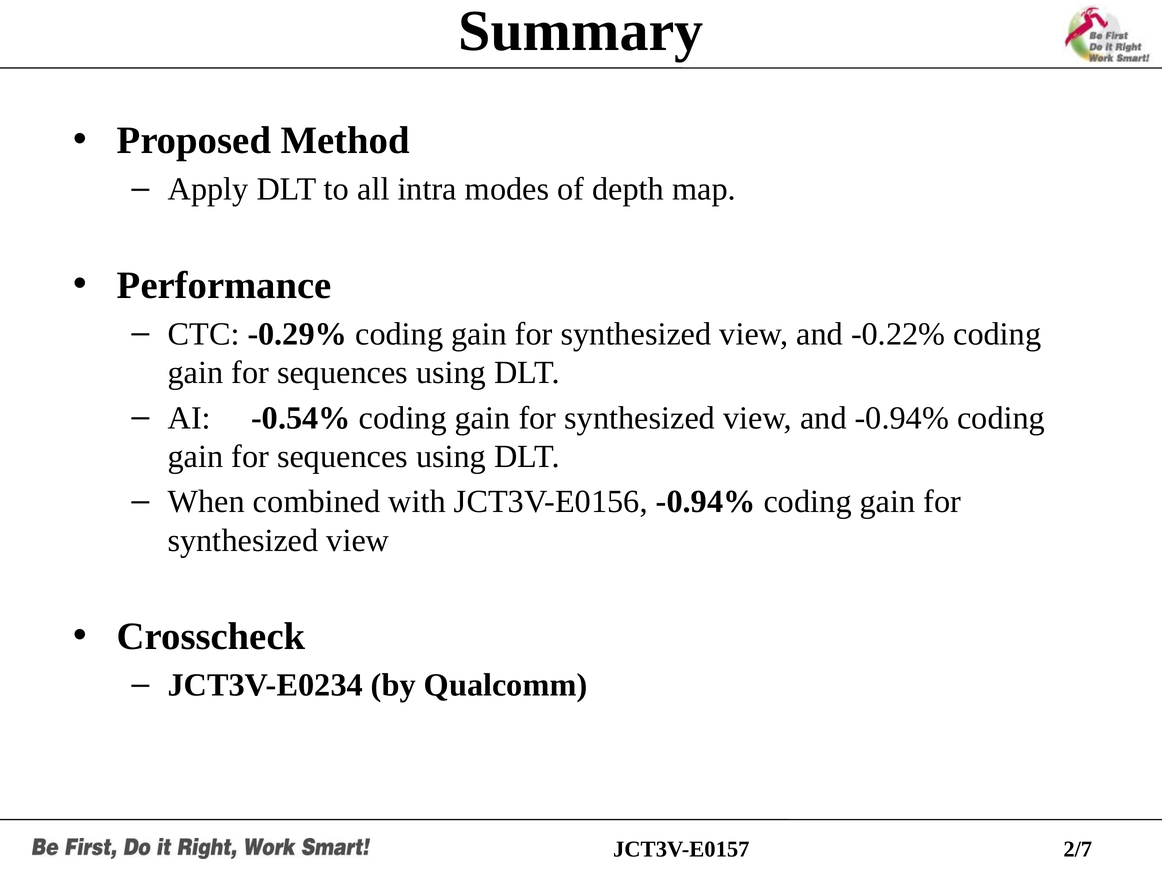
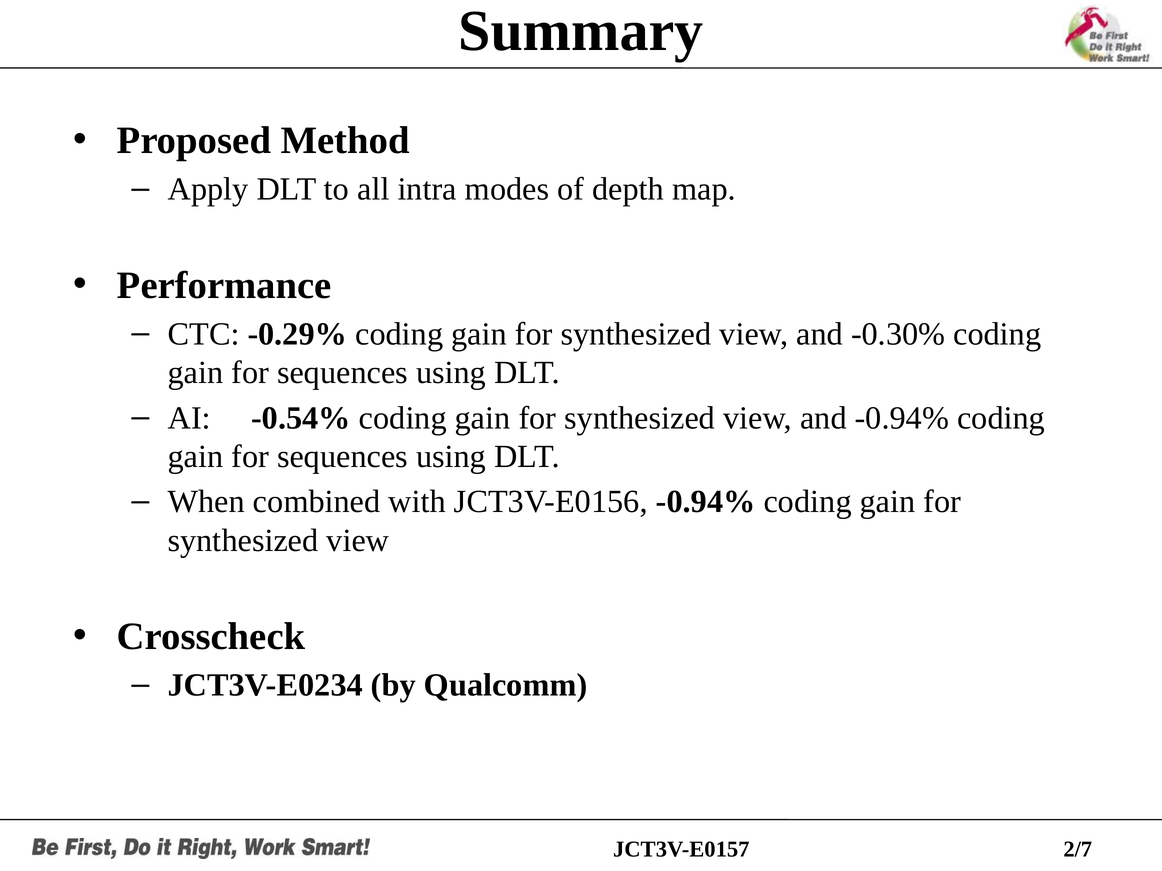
-0.22%: -0.22% -> -0.30% (898, 334)
